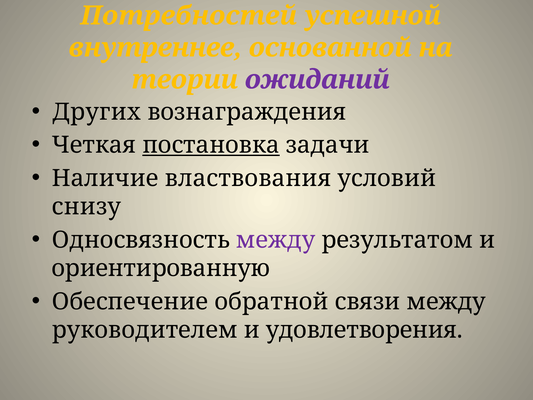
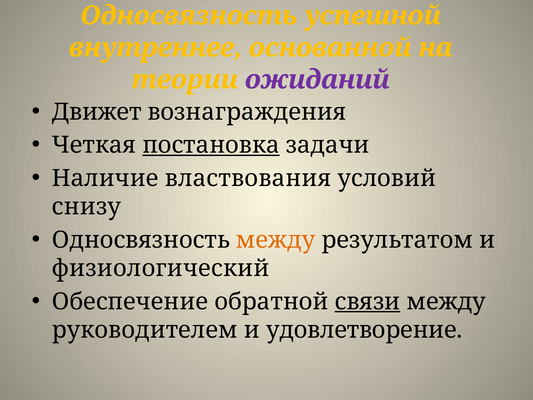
Потребностей: Потребностей -> Односвязность (189, 16)
Других: Других -> Движет (97, 112)
между colour: purple -> orange (276, 240)
ориентированную: ориентированную -> физиологический (161, 268)
связи underline: none -> present (368, 301)
удовлетворения: удовлетворения -> удовлетворение (364, 330)
